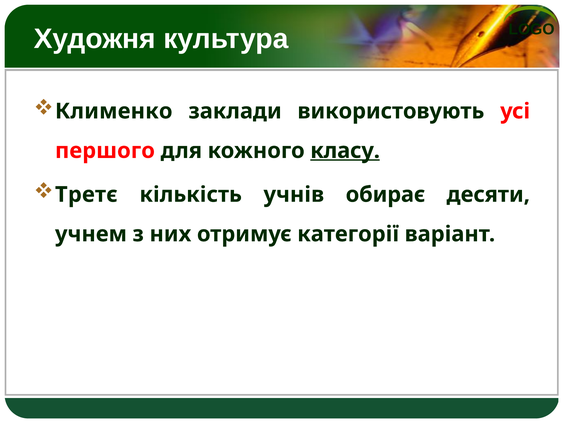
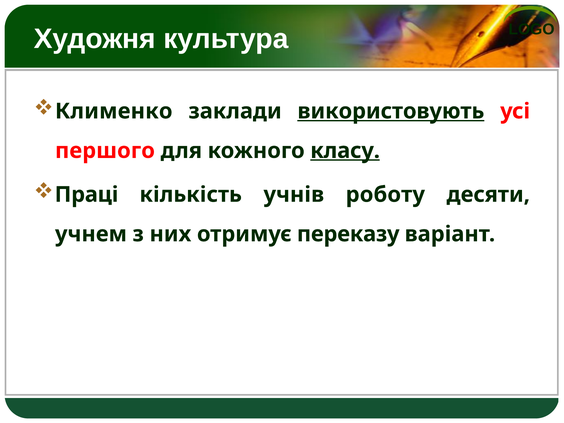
використовують underline: none -> present (391, 111)
Третє: Третє -> Праці (87, 195)
обирає: обирає -> роботу (385, 195)
категорії: категорії -> переказу (348, 234)
